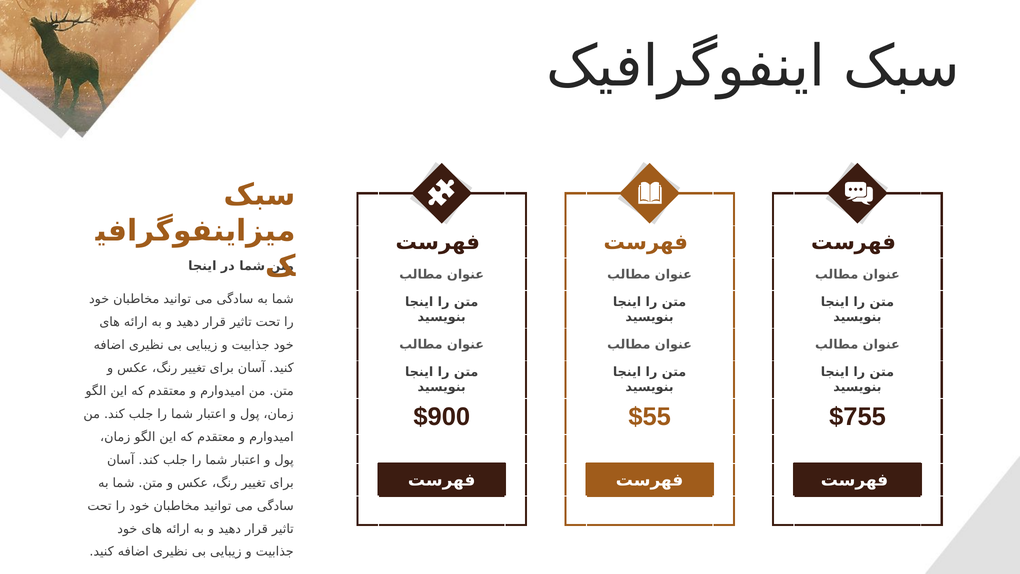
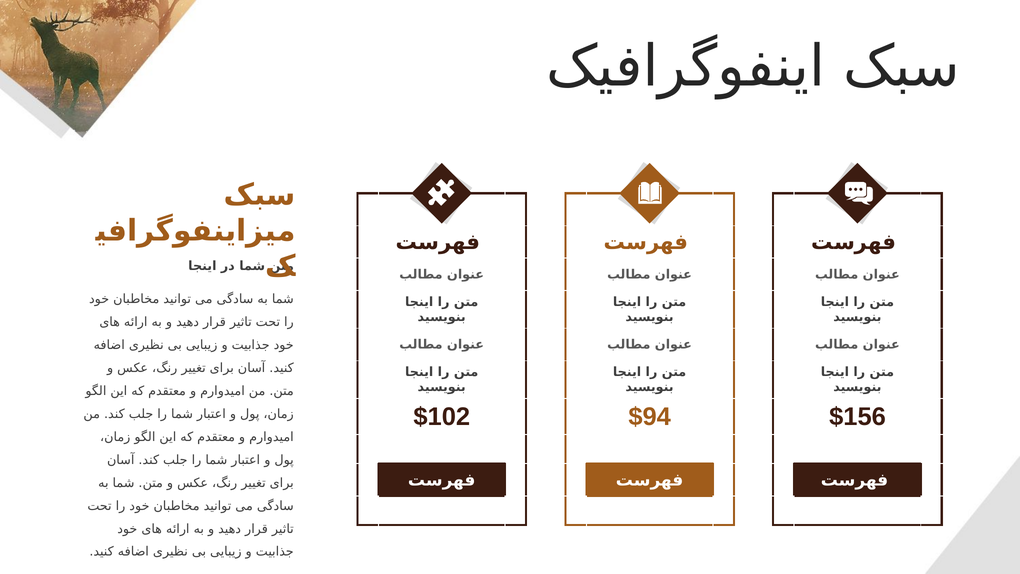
$900: $900 -> $102 (442, 417)
$55: $55 -> $94 (650, 417)
$755: $755 -> $156 (858, 417)
